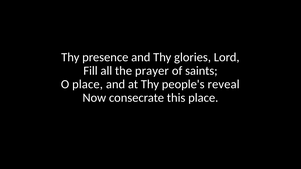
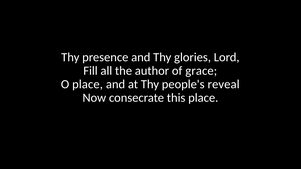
prayer: prayer -> author (152, 71)
saints: saints -> grace (201, 71)
